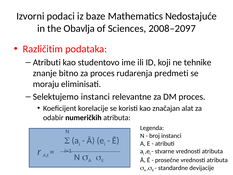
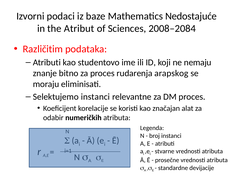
Obavlja: Obavlja -> Atribut (79, 28)
2008‒2097: 2008‒2097 -> 2008‒2084 (172, 28)
tehnike: tehnike -> nemaju (198, 62)
predmeti: predmeti -> arapskog (171, 73)
